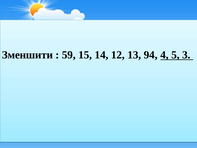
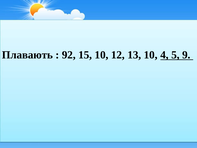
Зменшити: Зменшити -> Плавають (27, 55)
59: 59 -> 92 (69, 55)
15 14: 14 -> 10 (102, 55)
13 94: 94 -> 10 (151, 55)
3: 3 -> 9 (186, 55)
